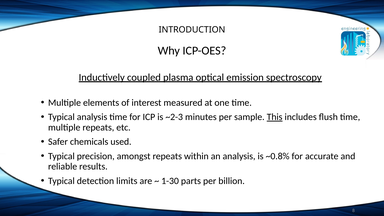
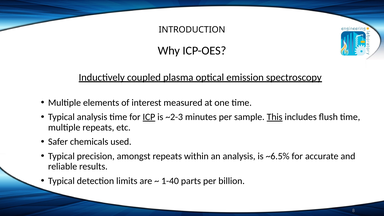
ICP underline: none -> present (149, 117)
~0.8%: ~0.8% -> ~6.5% (278, 156)
1-30: 1-30 -> 1-40 (170, 181)
